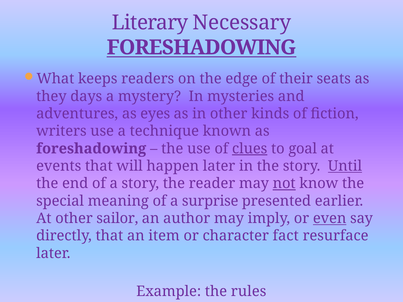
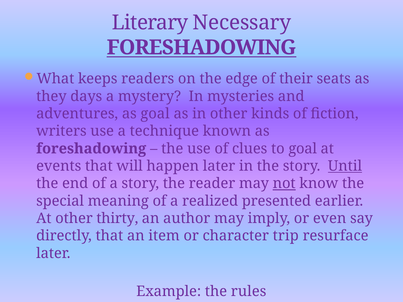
as eyes: eyes -> goal (155, 114)
clues underline: present -> none (250, 149)
surprise: surprise -> realized (210, 201)
sailor: sailor -> thirty (117, 219)
even underline: present -> none (330, 219)
fact: fact -> trip (286, 236)
